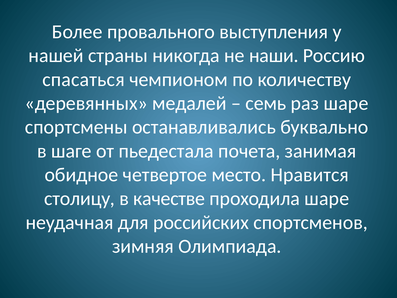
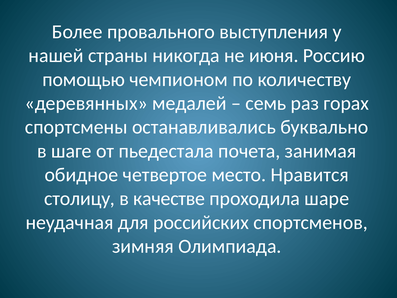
наши: наши -> июня (274, 56)
спасаться: спасаться -> помощью (84, 79)
раз шаре: шаре -> горах (346, 103)
